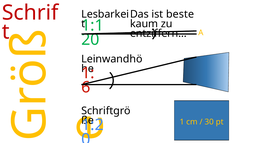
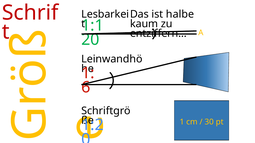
beste: beste -> halbe (180, 14)
